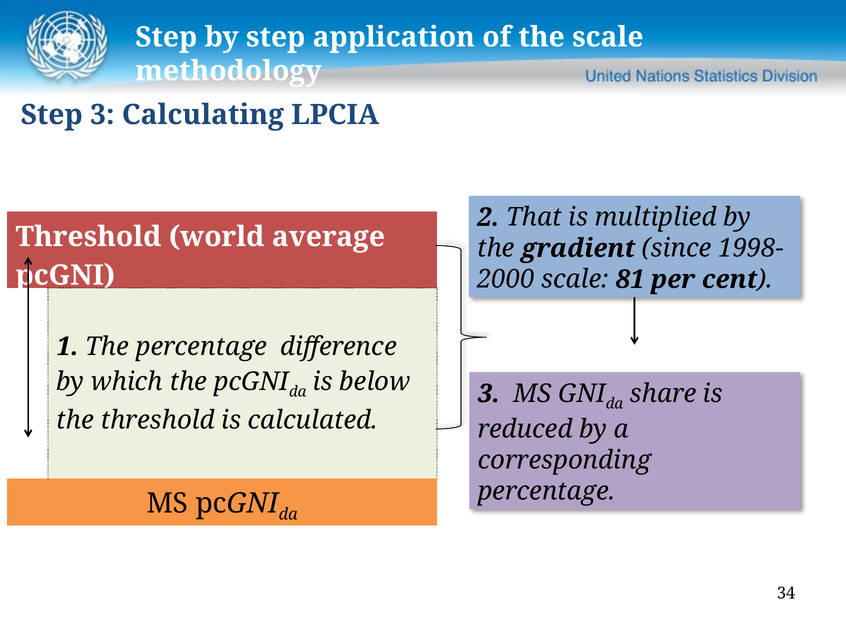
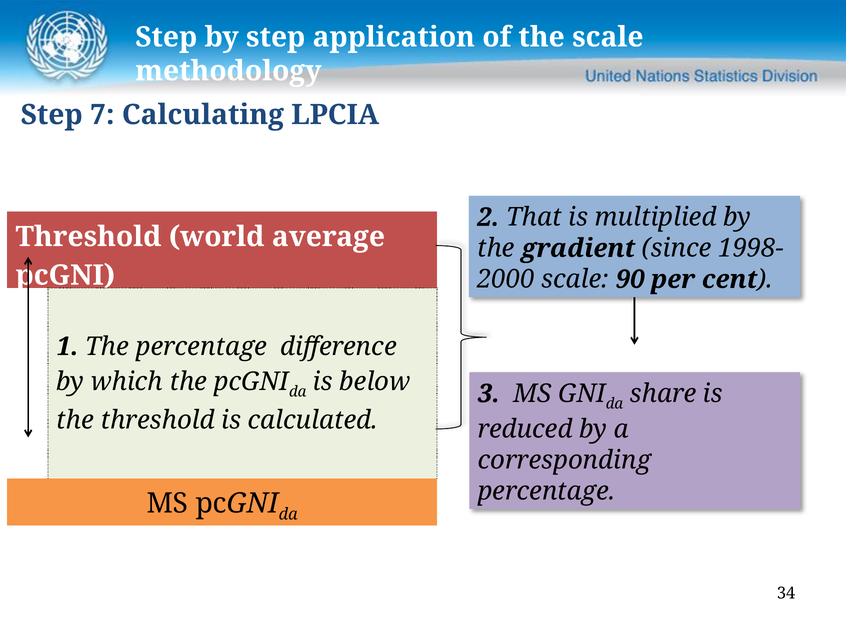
Step 3: 3 -> 7 (102, 115)
81: 81 -> 90 (630, 279)
